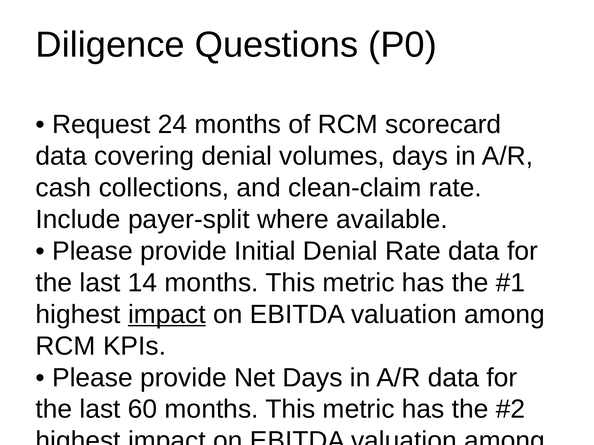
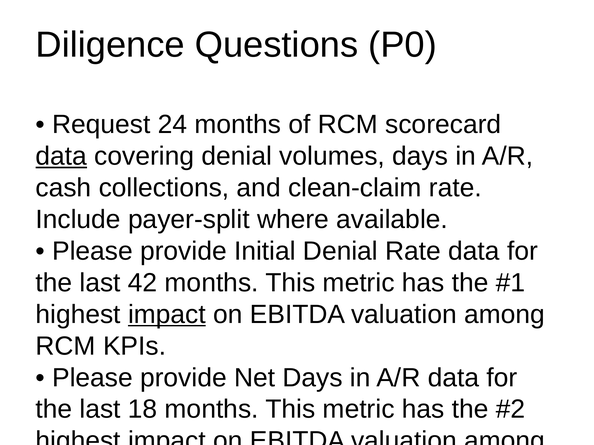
data underline: none -> present (61, 156)
14: 14 -> 42 (143, 283)
60: 60 -> 18 (143, 410)
